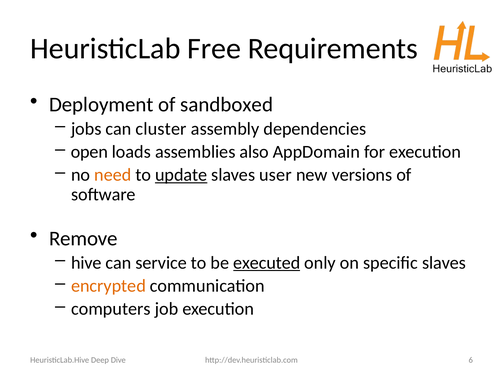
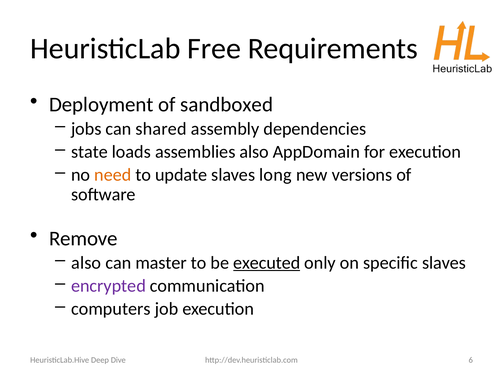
cluster: cluster -> shared (161, 129)
open: open -> state (89, 152)
update underline: present -> none (181, 175)
user: user -> long (275, 175)
hive: hive -> also (86, 263)
service: service -> master (161, 263)
encrypted colour: orange -> purple (108, 286)
